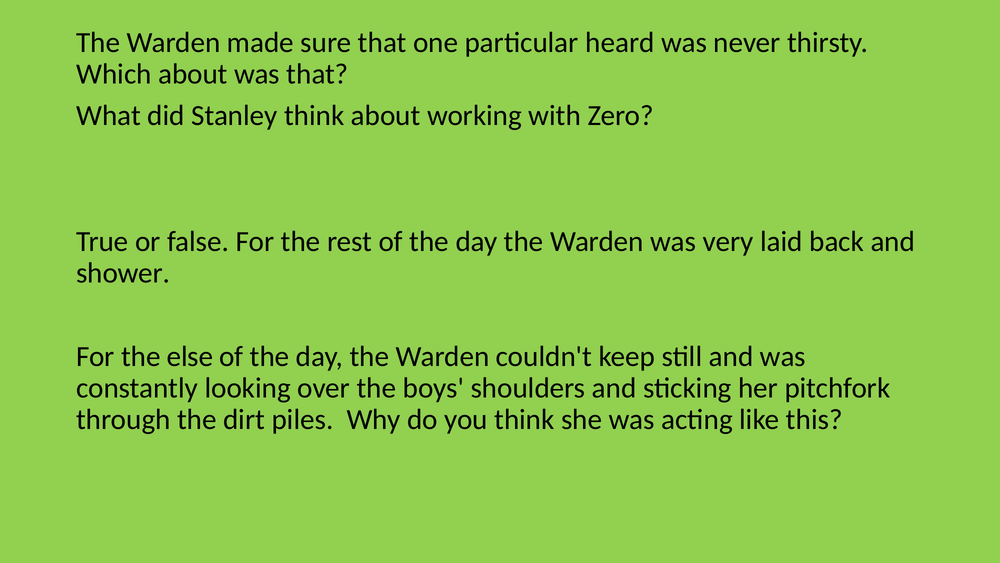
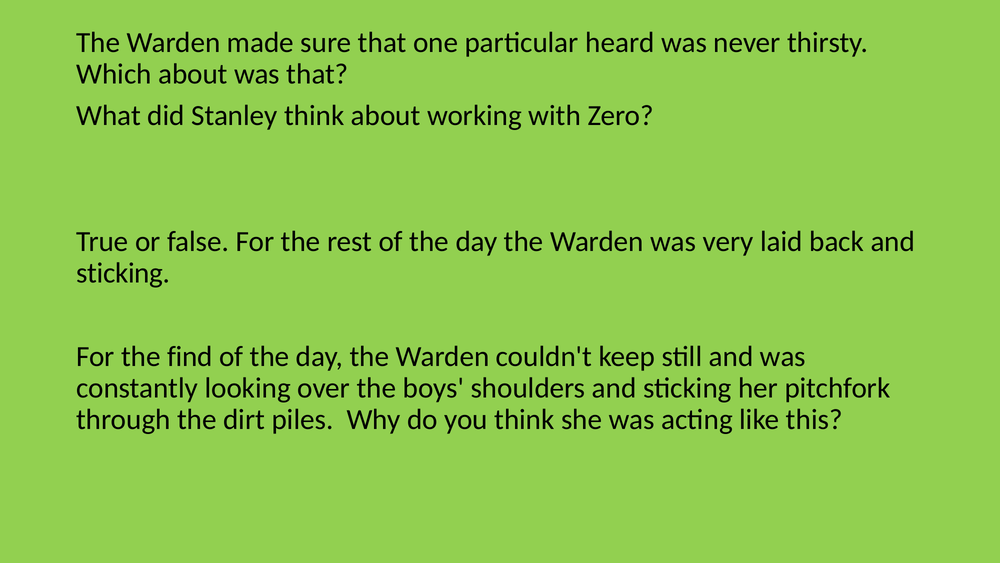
shower: shower -> sticking (123, 273)
else: else -> find (190, 356)
